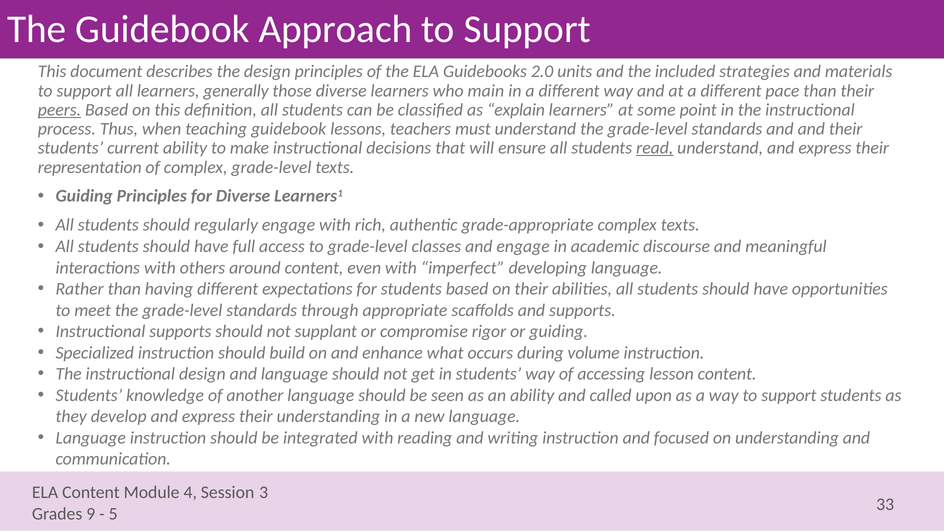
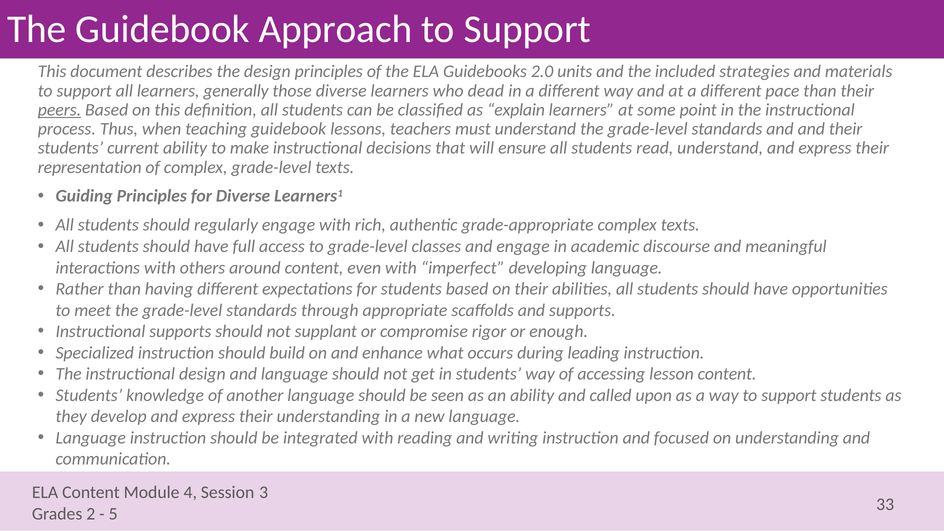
main: main -> dead (486, 91)
read underline: present -> none (655, 148)
or guiding: guiding -> enough (559, 332)
volume: volume -> leading (594, 353)
9: 9 -> 2 (91, 514)
